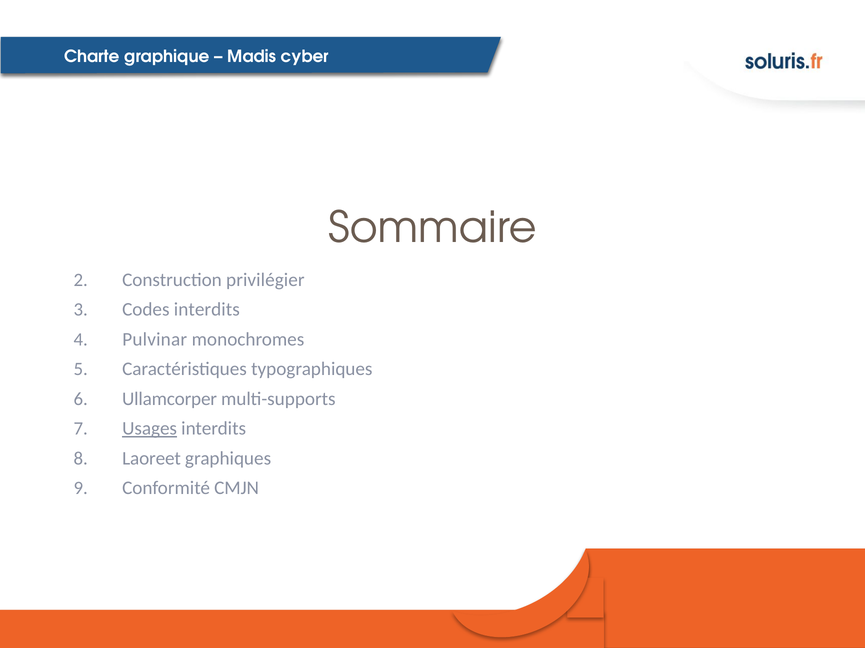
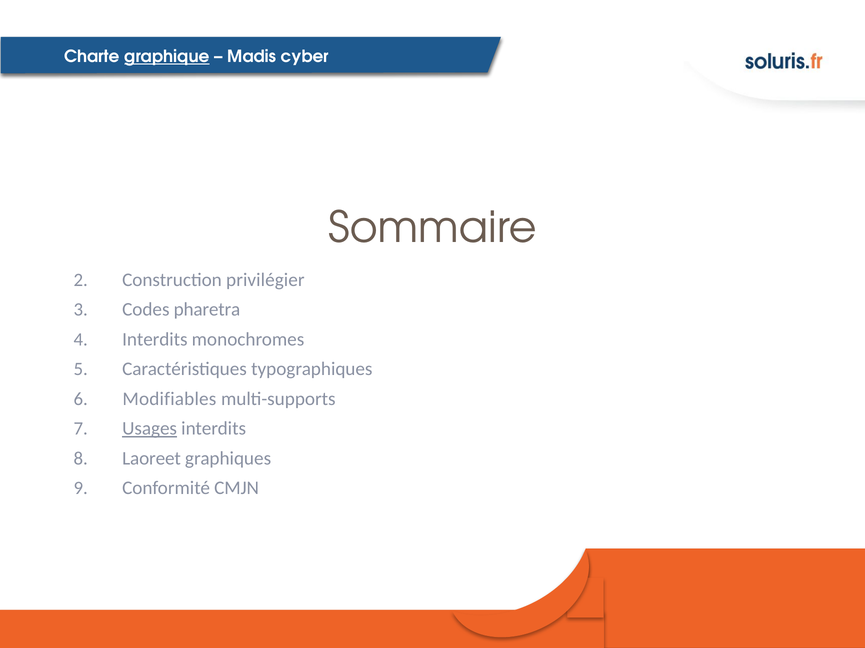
graphique underline: none -> present (167, 57)
Codes interdits: interdits -> pharetra (207, 310)
Pulvinar: Pulvinar -> Interdits (155, 340)
Ullamcorper: Ullamcorper -> Modifiables (169, 399)
